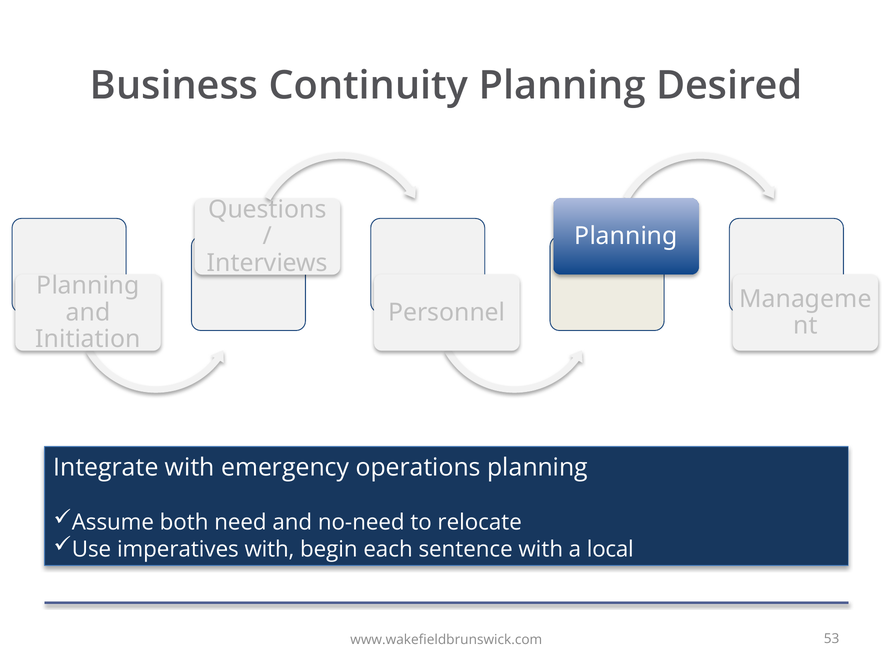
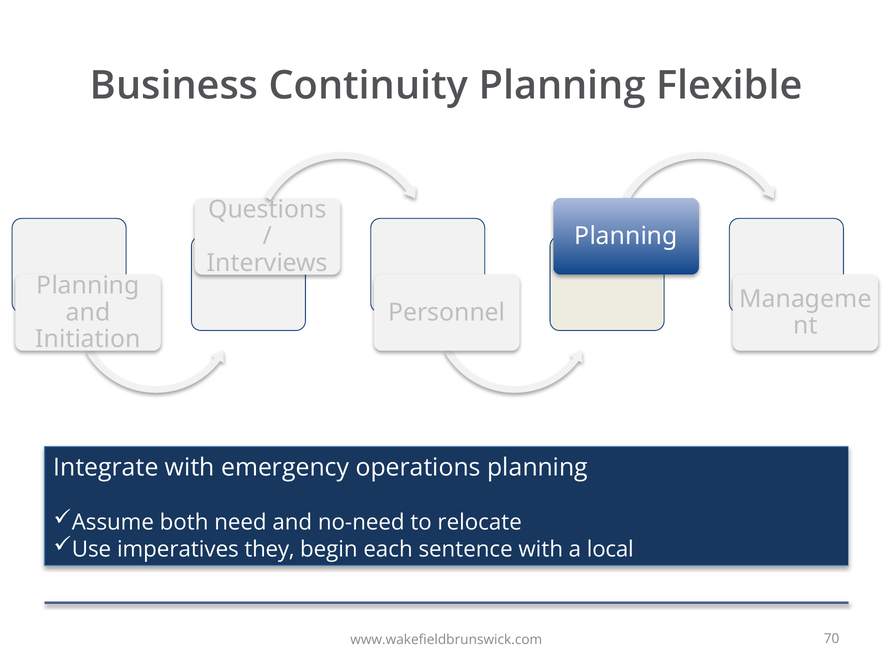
Desired: Desired -> Flexible (729, 85)
imperatives with: with -> they (270, 549)
53: 53 -> 70 (832, 638)
